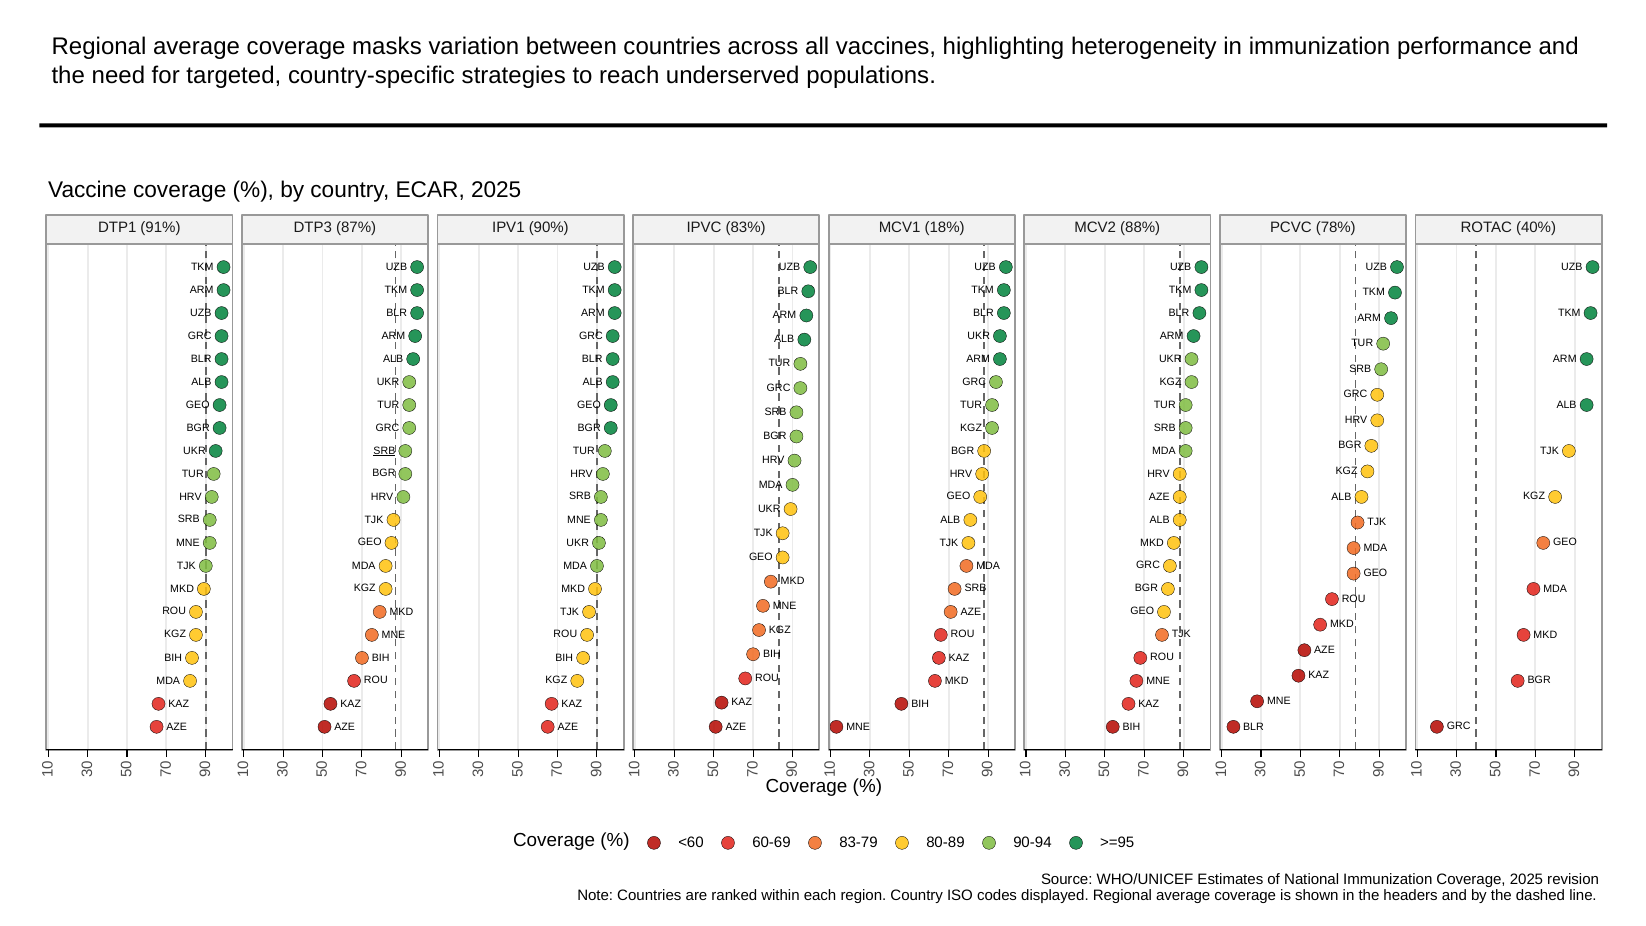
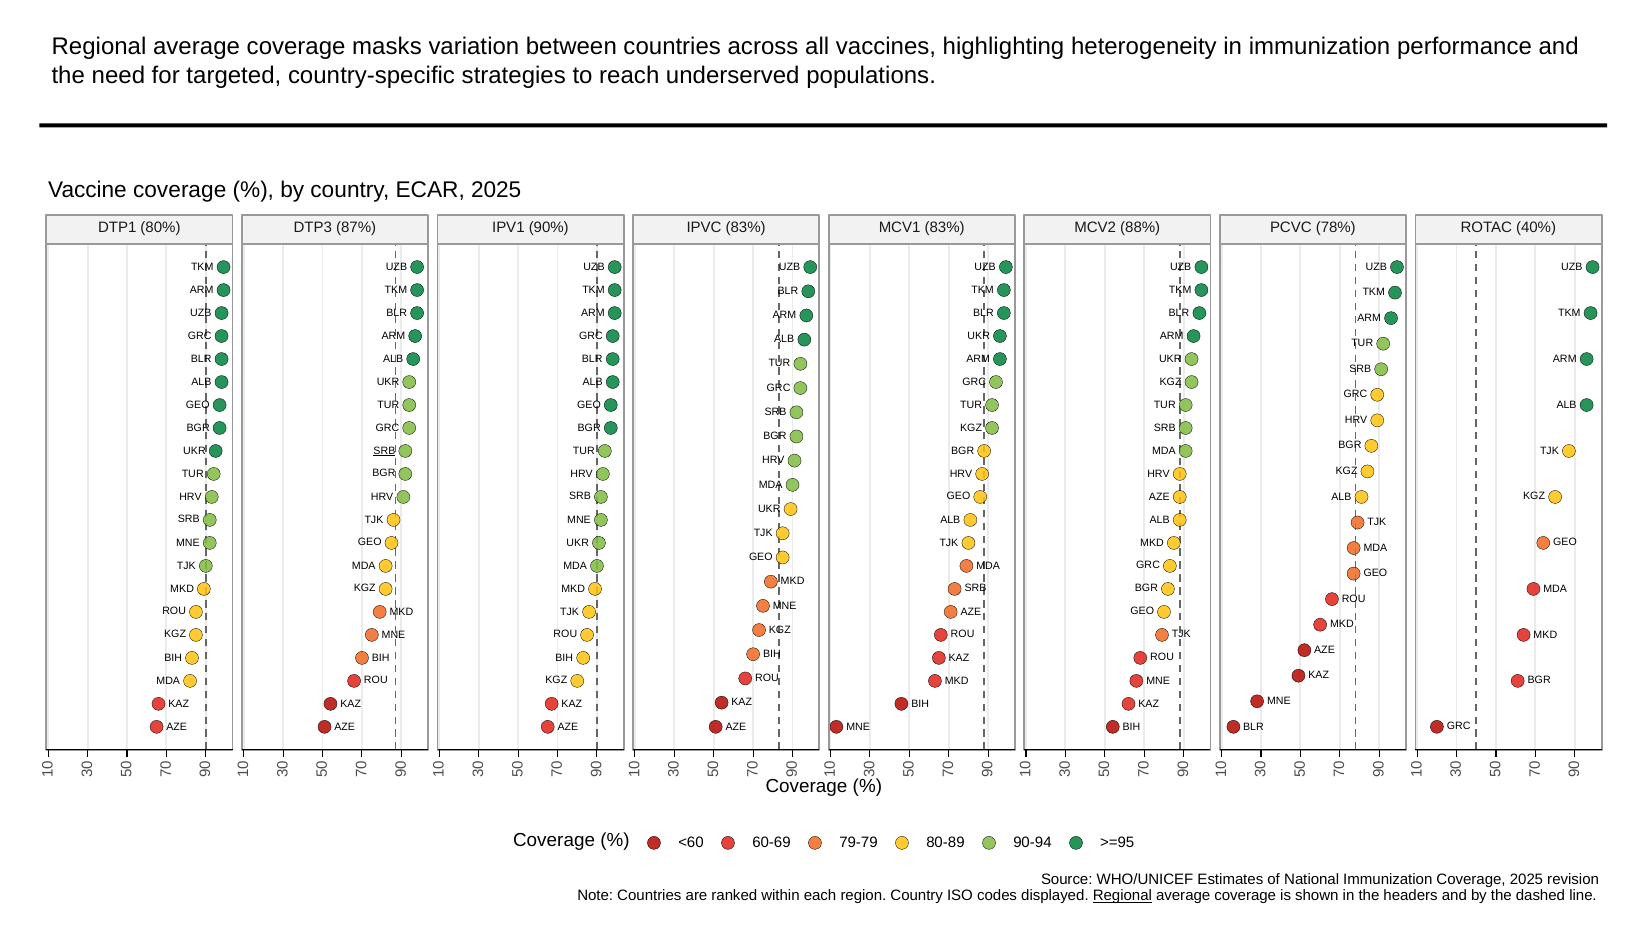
91%: 91% -> 80% (161, 227)
MCV1 18%: 18% -> 83% (945, 227)
83-79: 83-79 -> 79-79 (858, 842)
Regional underline: none -> present (1122, 896)
